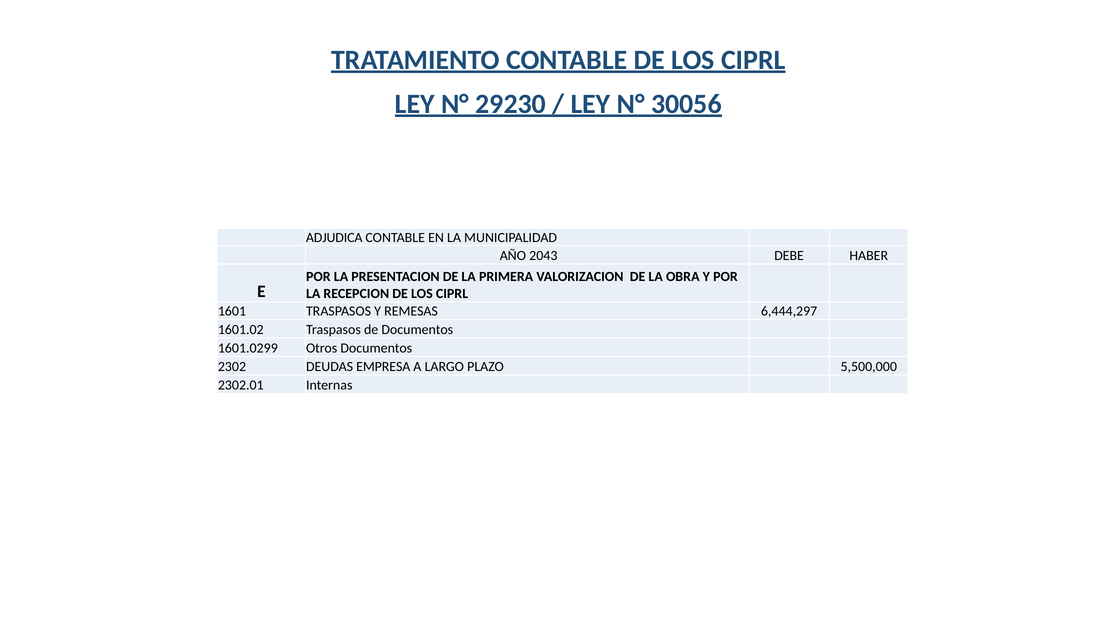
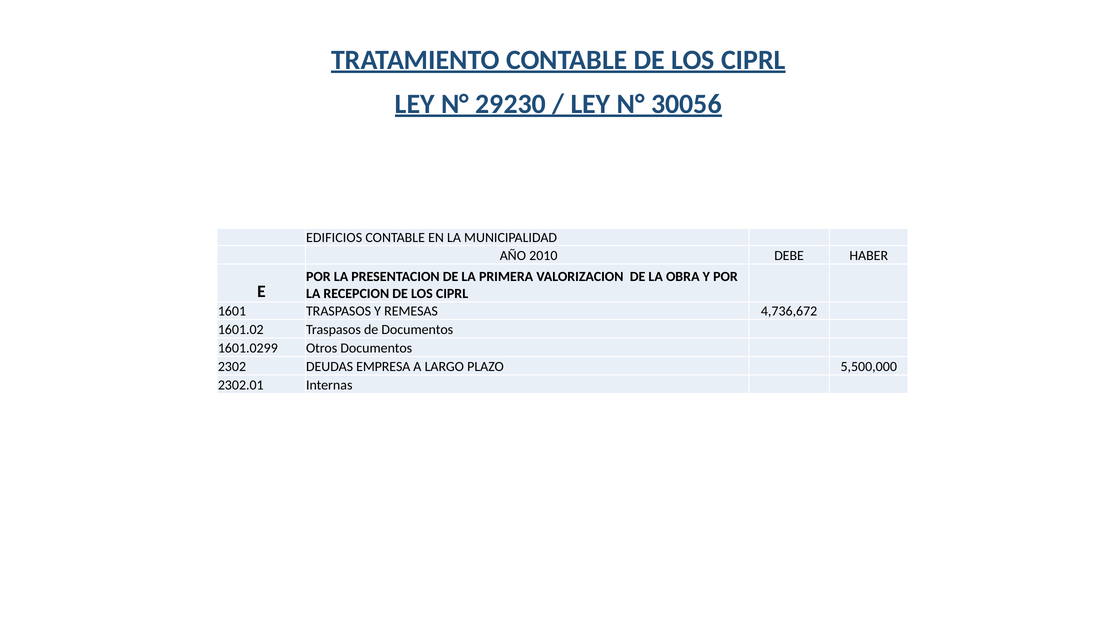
ADJUDICA: ADJUDICA -> EDIFICIOS (334, 238)
2043: 2043 -> 2010 (543, 256)
6,444,297: 6,444,297 -> 4,736,672 (789, 311)
